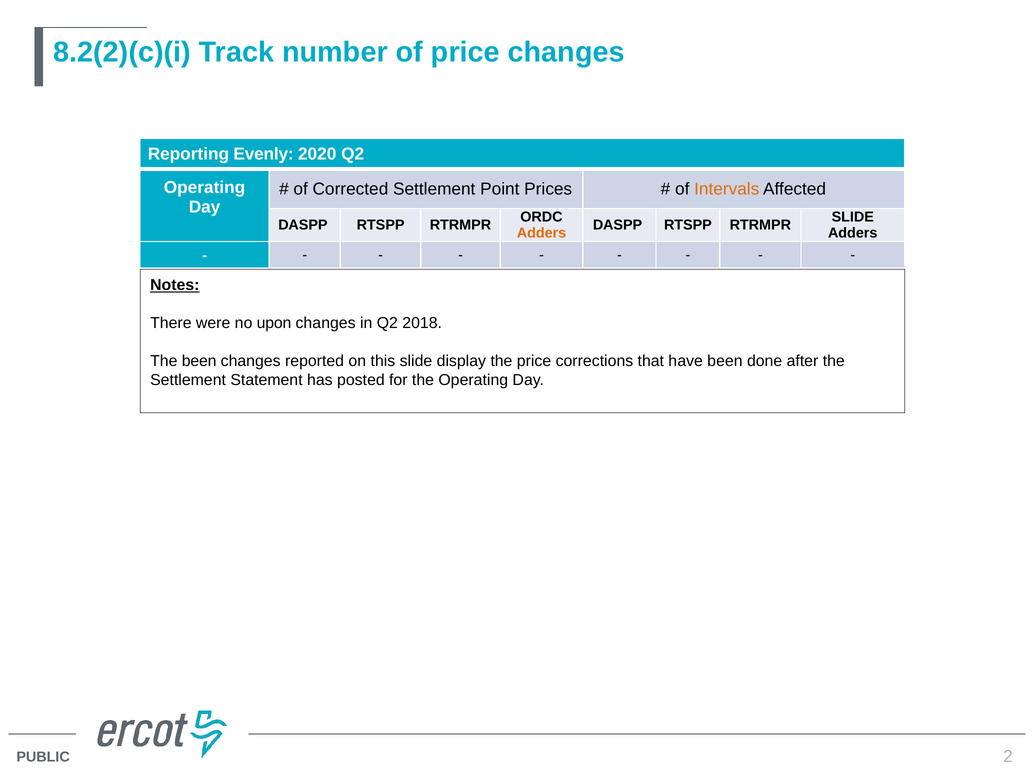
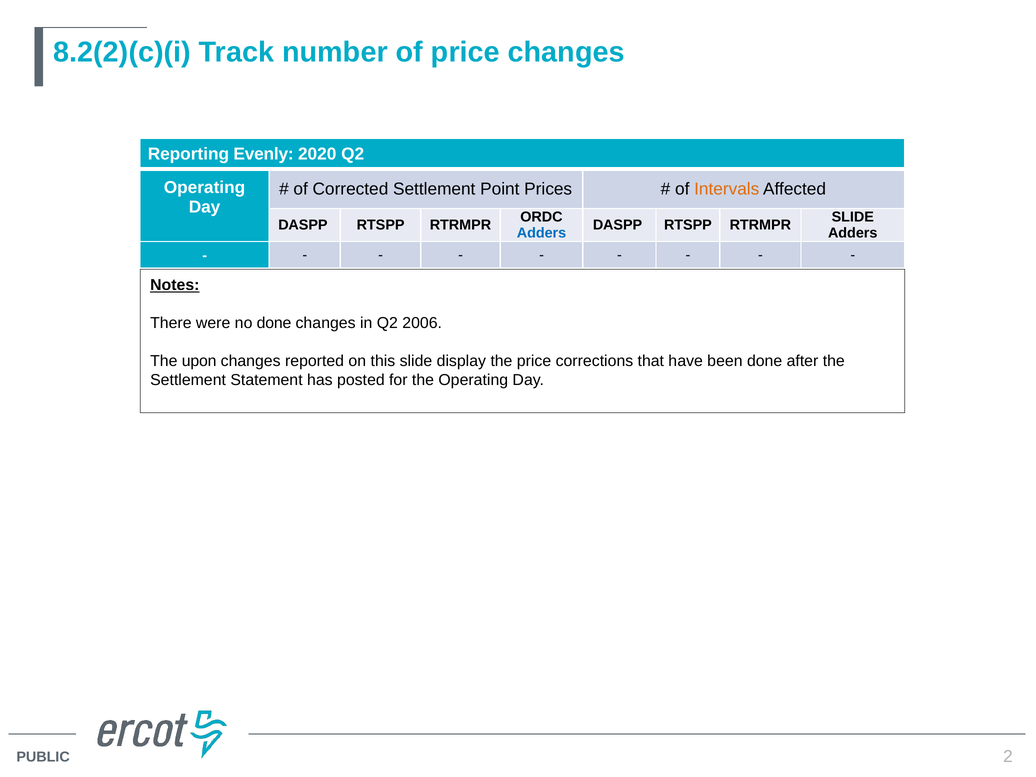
Adders colour: orange -> blue (541, 233)
no upon: upon -> done (274, 323)
2018: 2018 -> 2006 (422, 323)
The been: been -> upon (199, 361)
